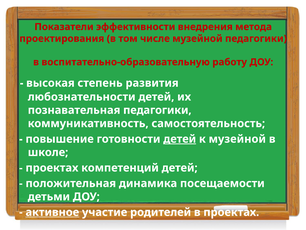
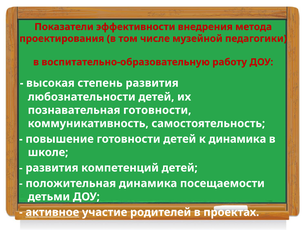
познавательная педагогики: педагогики -> готовности (157, 110)
детей underline: present -> none (180, 139)
к музейной: музейной -> динамика (237, 139)
проектах: проектах -> развития (52, 168)
